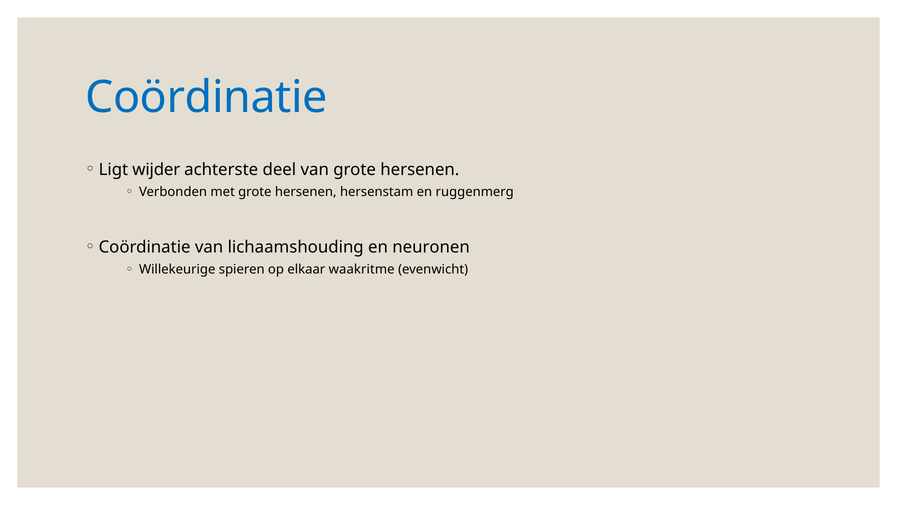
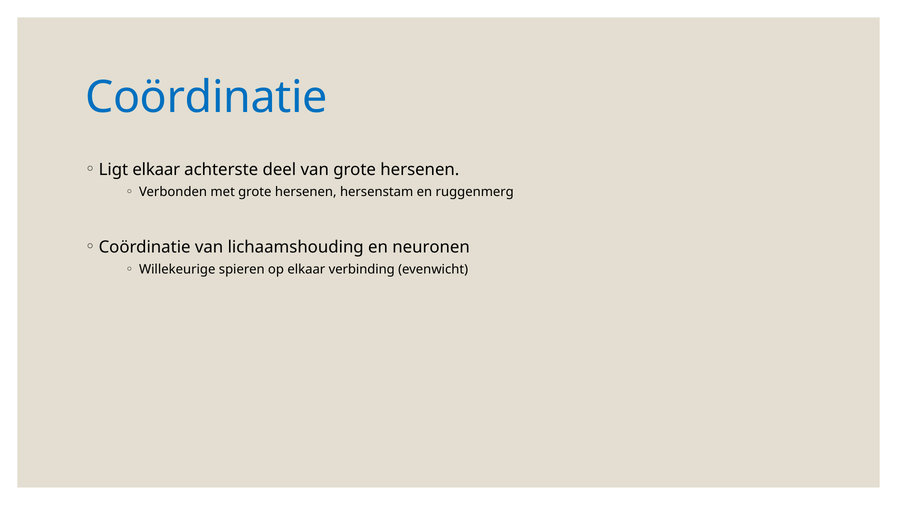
Ligt wijder: wijder -> elkaar (156, 169)
waakritme: waakritme -> verbinding (362, 269)
